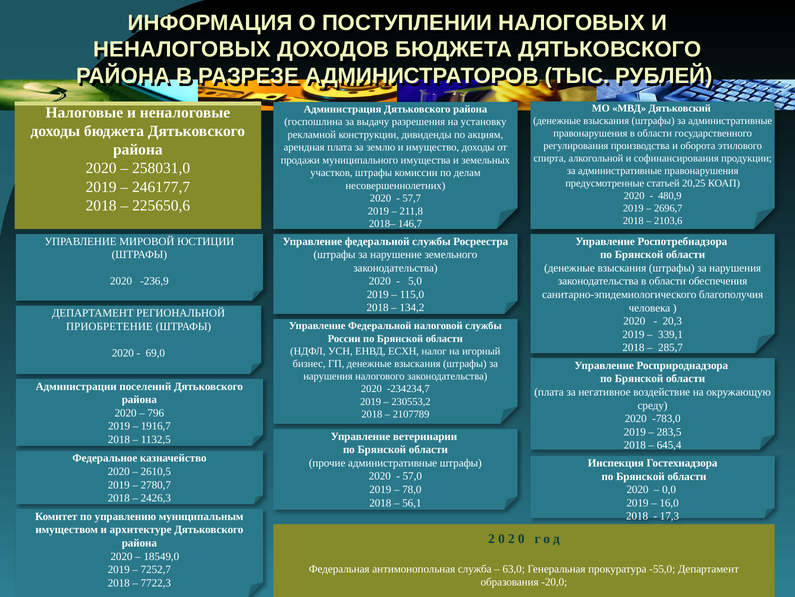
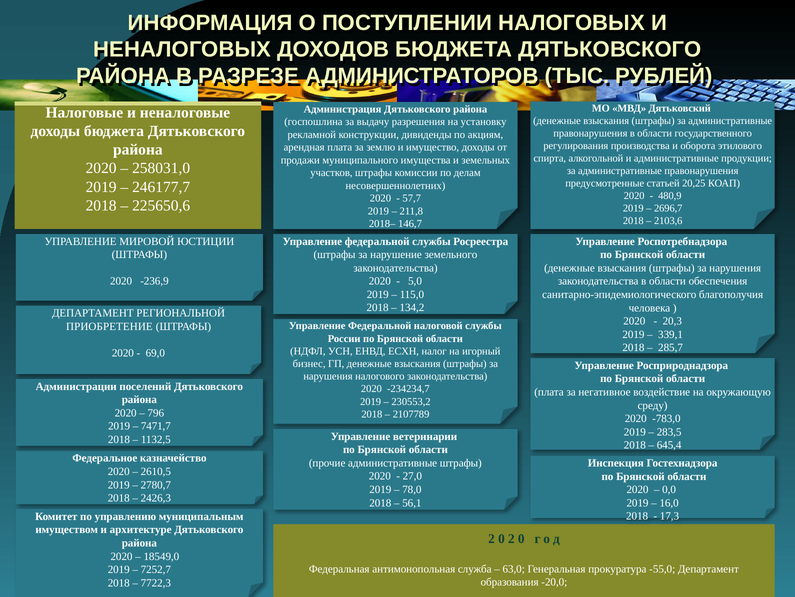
и софинансирования: софинансирования -> административные (676, 158)
1916,7: 1916,7 -> 7471,7 (156, 426)
57,0: 57,0 -> 27,0 (412, 476)
